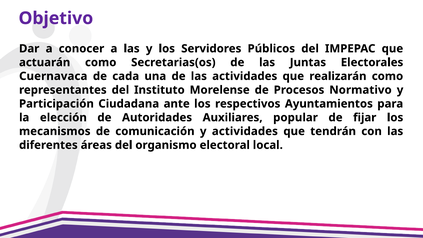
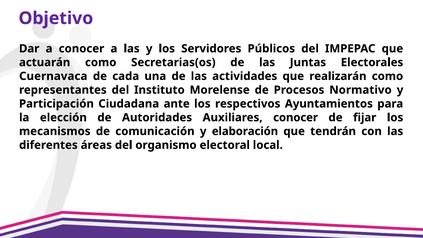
Auxiliares popular: popular -> conocer (296, 117)
y actividades: actividades -> elaboración (245, 131)
